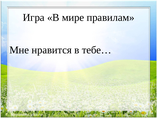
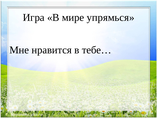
правилам: правилам -> упрямься (111, 17)
